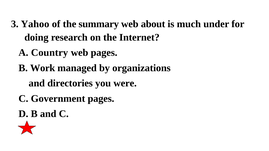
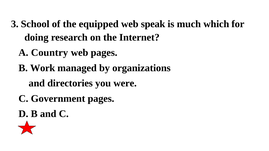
Yahoo: Yahoo -> School (35, 24)
summary: summary -> equipped (99, 24)
about: about -> speak (153, 24)
under: under -> which (216, 24)
